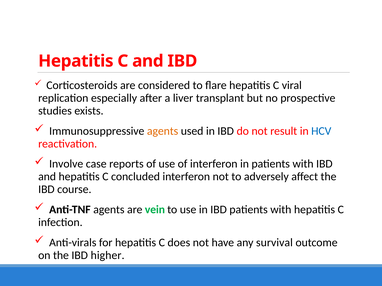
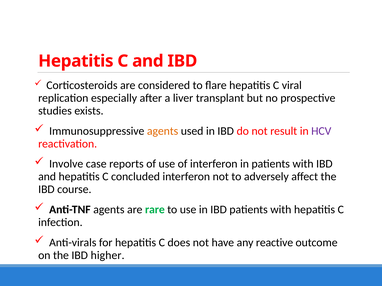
HCV colour: blue -> purple (321, 131)
vein: vein -> rare (155, 210)
survival: survival -> reactive (275, 243)
